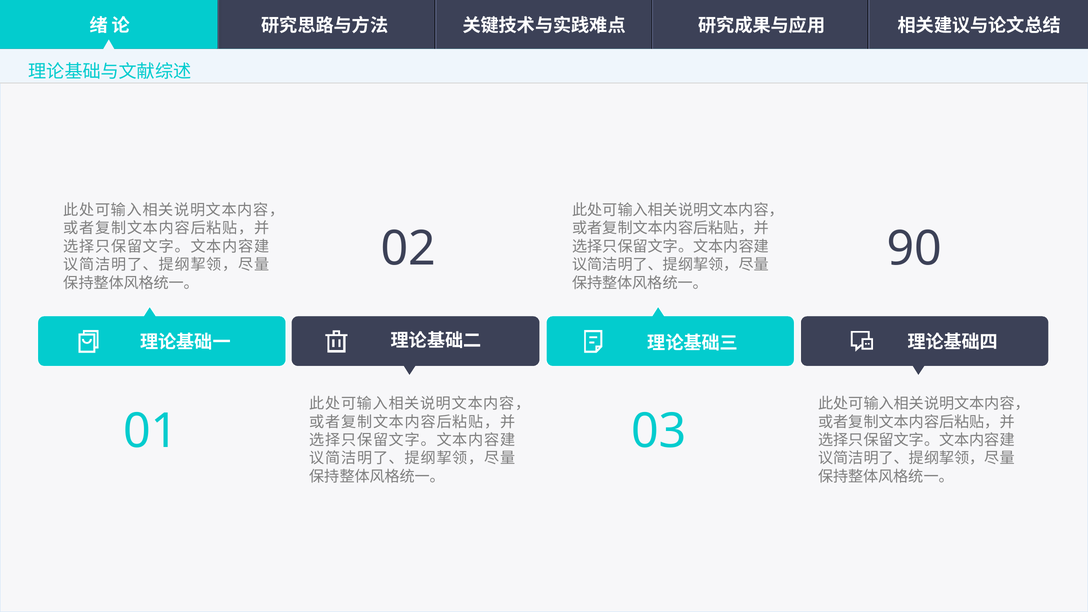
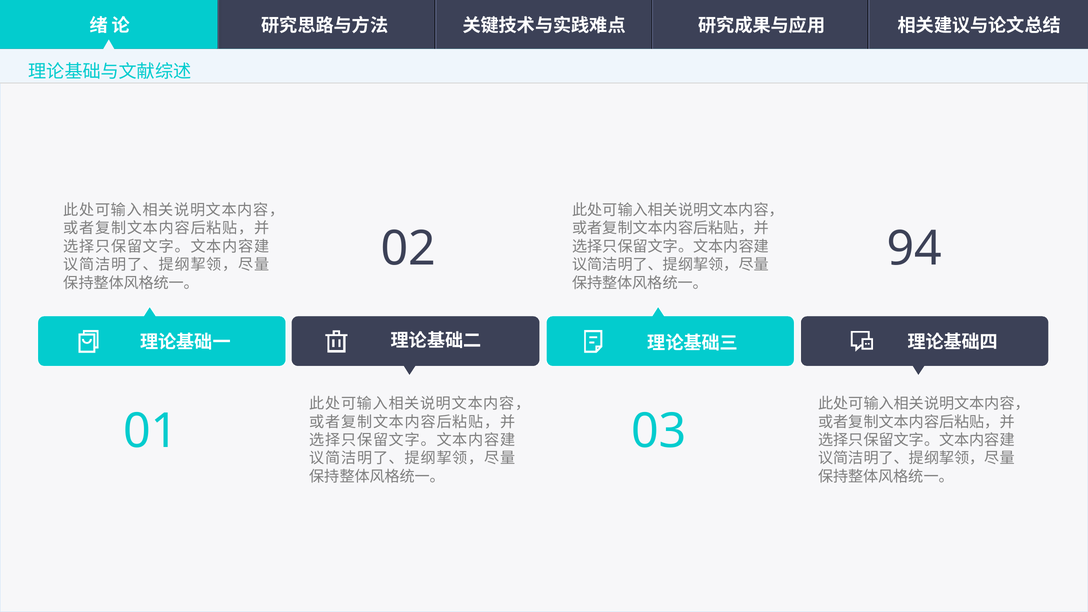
90: 90 -> 94 (914, 249)
